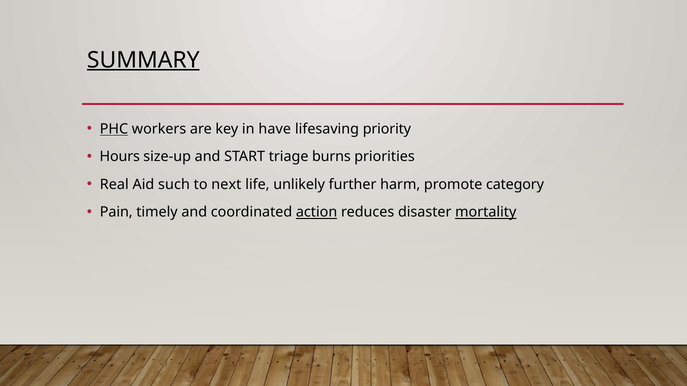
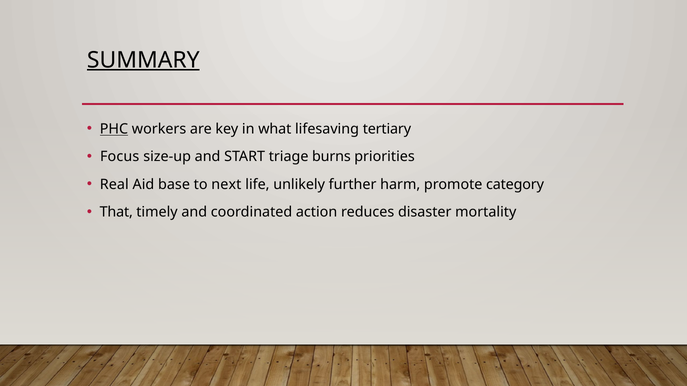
have: have -> what (275, 129)
priority: priority -> tertiary (387, 129)
Hours: Hours -> Focus (120, 157)
such: such -> base (174, 185)
Pain: Pain -> That (116, 212)
action underline: present -> none (317, 212)
mortality underline: present -> none (486, 212)
